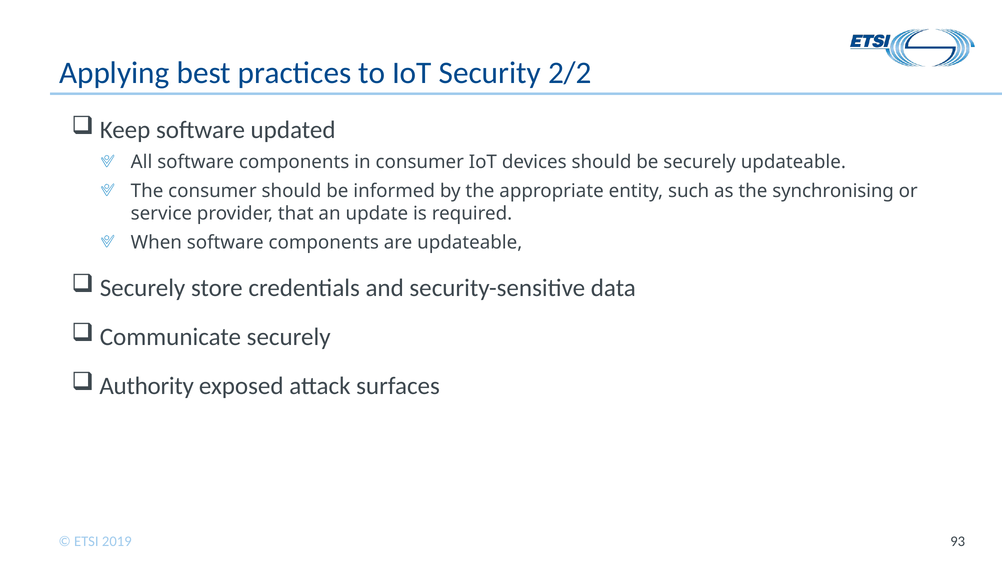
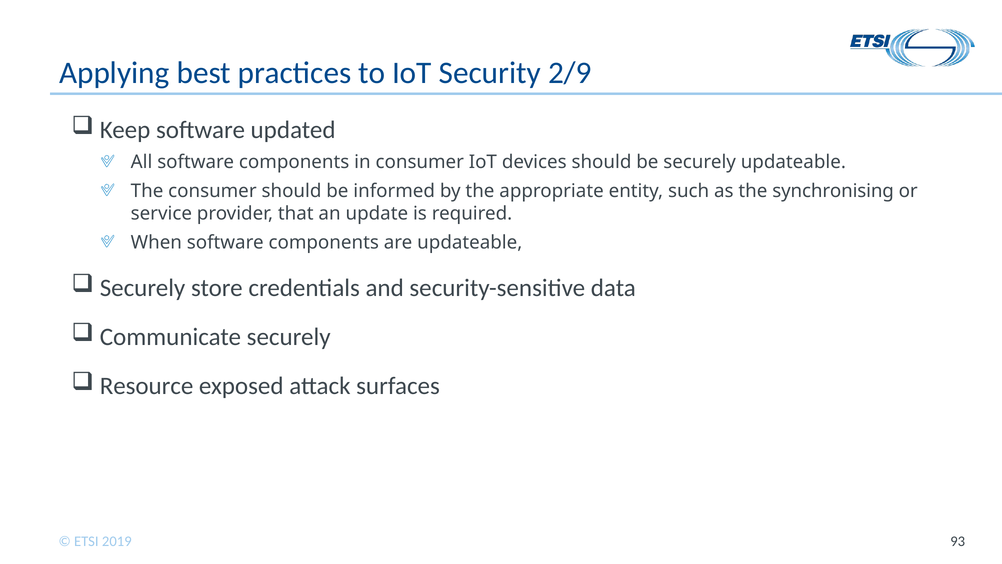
2/2: 2/2 -> 2/9 (570, 73)
Authority: Authority -> Resource (147, 386)
